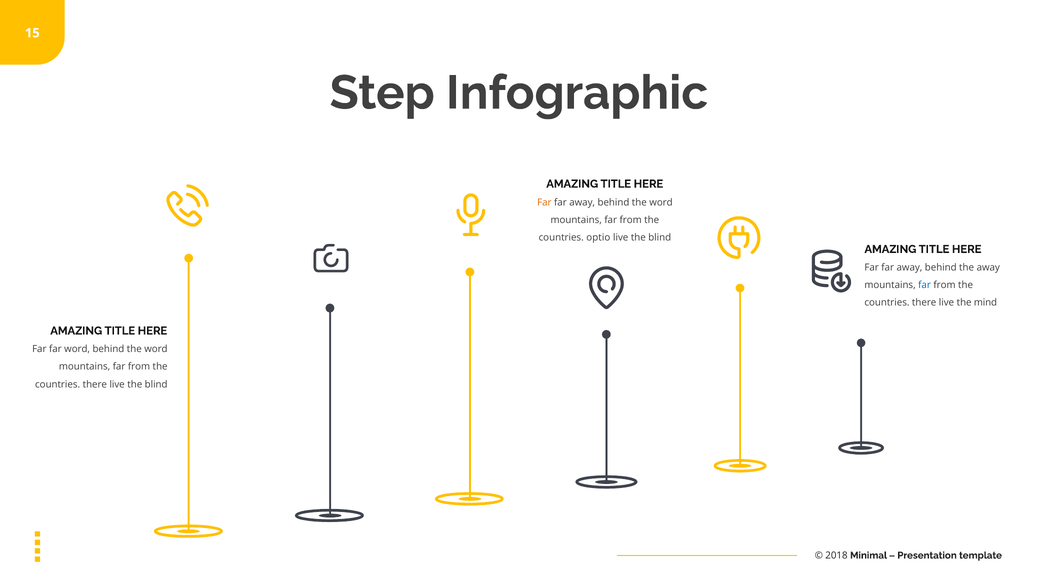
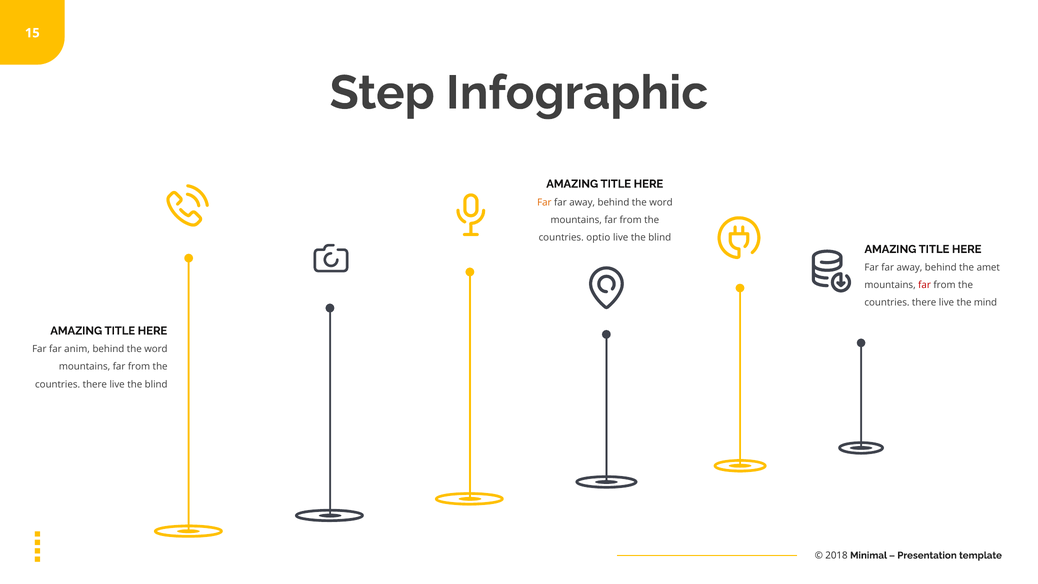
the away: away -> amet (988, 268)
far colour: blue -> red (925, 285)
far word: word -> anim (77, 349)
